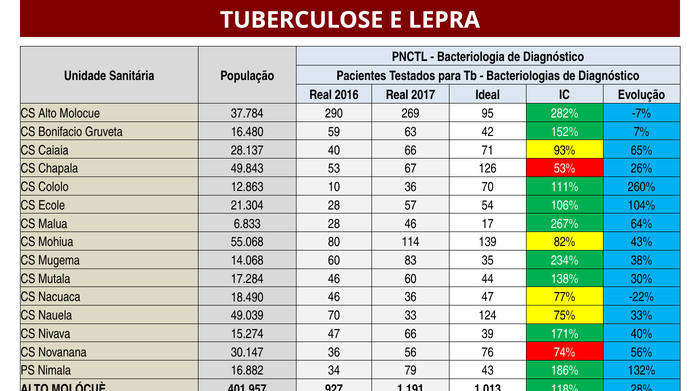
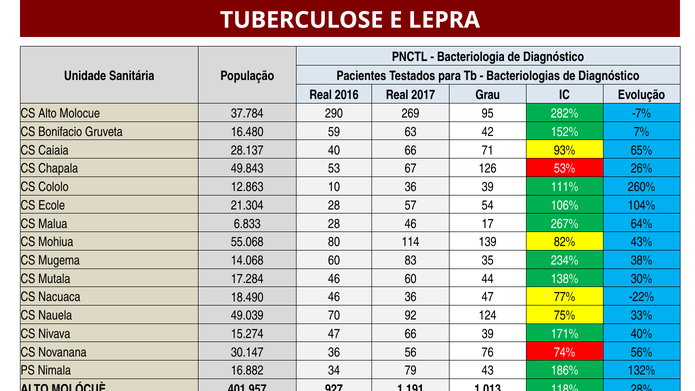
Ideal: Ideal -> Grau (488, 95)
36 70: 70 -> 39 (488, 187)
33: 33 -> 92 (411, 316)
